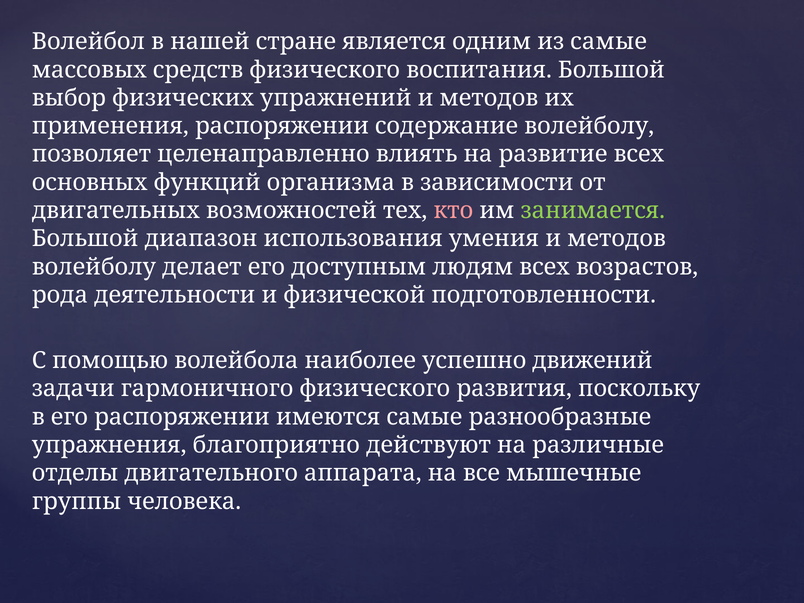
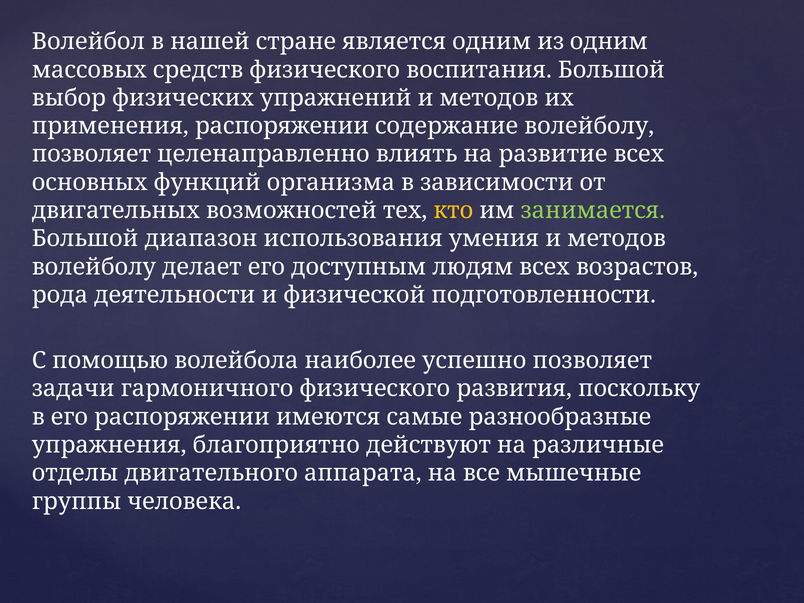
из самые: самые -> одним (609, 42)
кто colour: pink -> yellow (453, 211)
успешно движений: движений -> позволяет (592, 361)
